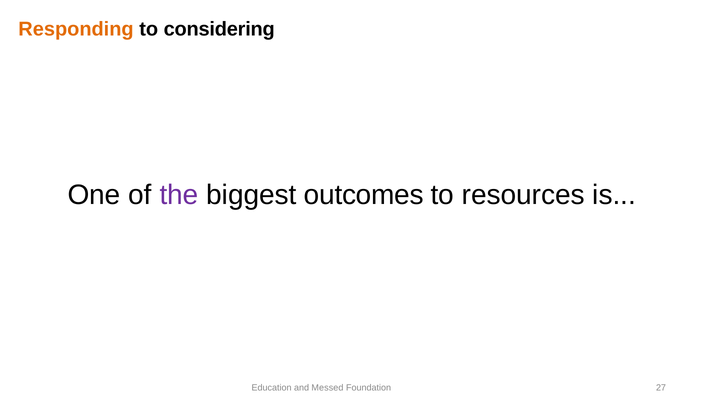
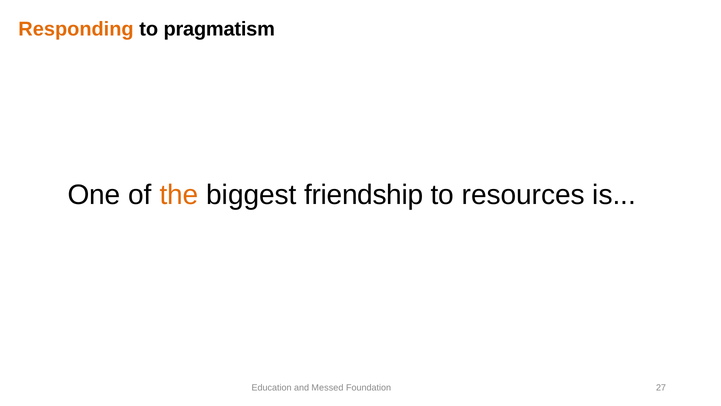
considering: considering -> pragmatism (219, 29)
the colour: purple -> orange (179, 195)
outcomes: outcomes -> friendship (364, 195)
